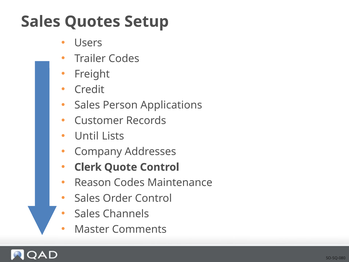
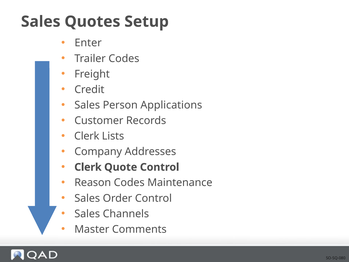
Users: Users -> Enter (88, 43)
Until: Until -> Clerk (87, 136)
